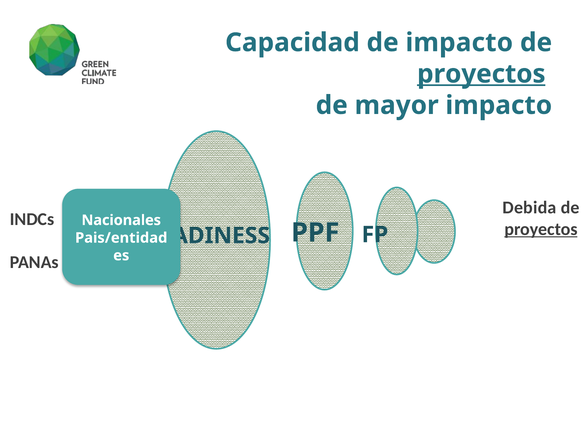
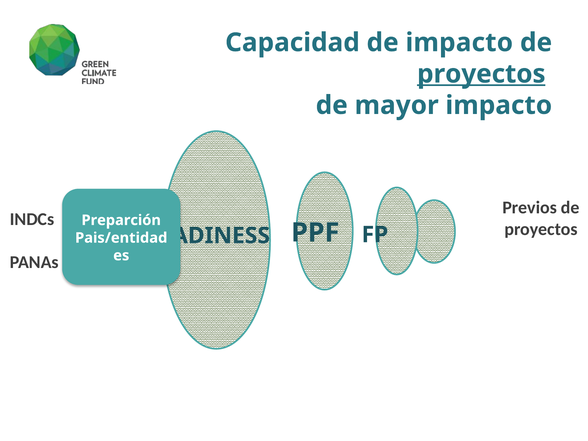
Debida: Debida -> Previos (530, 208)
Nacionales: Nacionales -> Preparción (121, 220)
proyectos underline: present -> none (541, 229)
